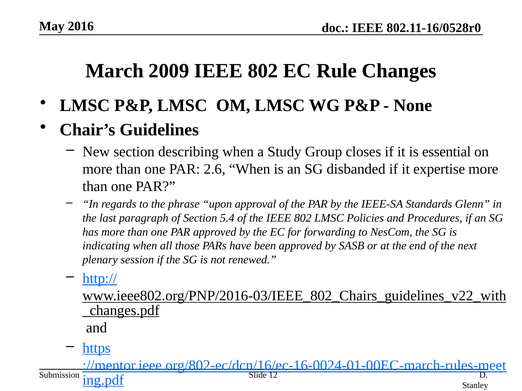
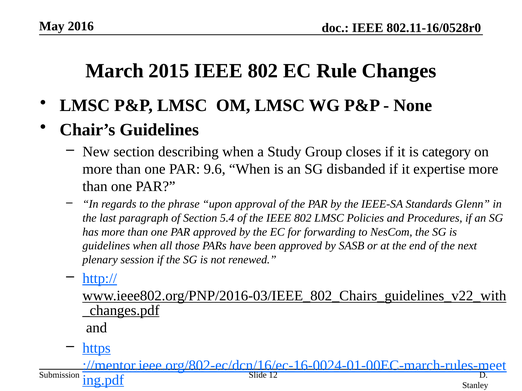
2009: 2009 -> 2015 (169, 71)
essential: essential -> category (447, 152)
2.6: 2.6 -> 9.6 (215, 169)
indicating: indicating -> guidelines (106, 246)
